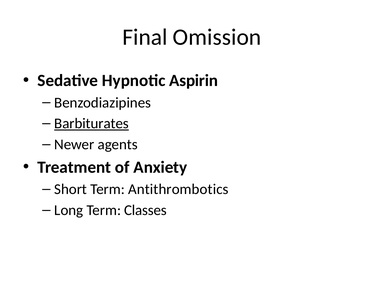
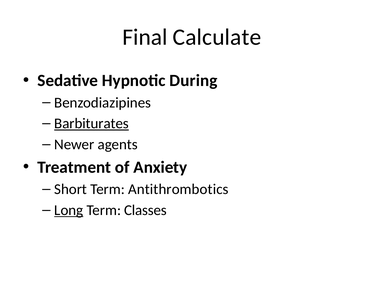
Omission: Omission -> Calculate (217, 37)
Aspirin: Aspirin -> During (193, 81)
Long underline: none -> present (69, 210)
